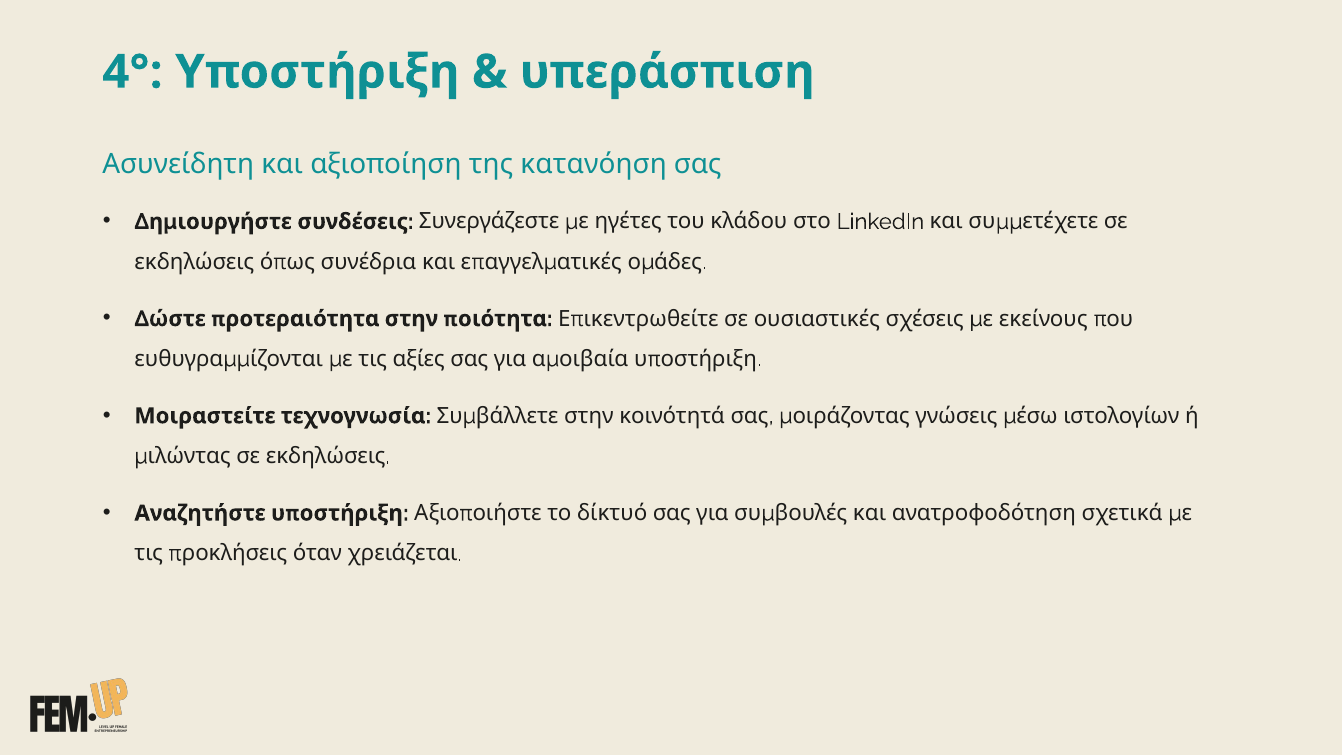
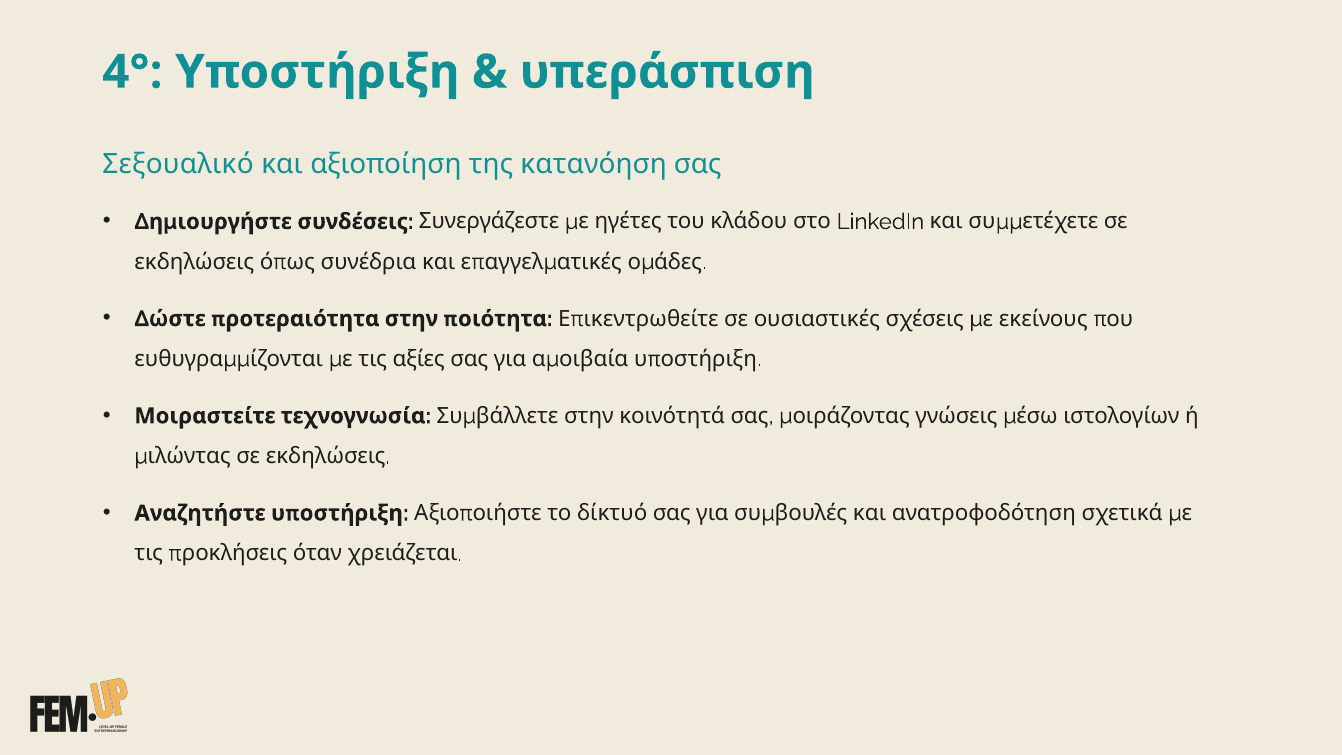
Ασυνείδητη: Ασυνείδητη -> Σεξουαλικό (178, 164)
